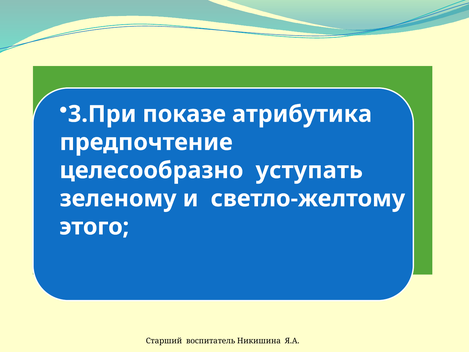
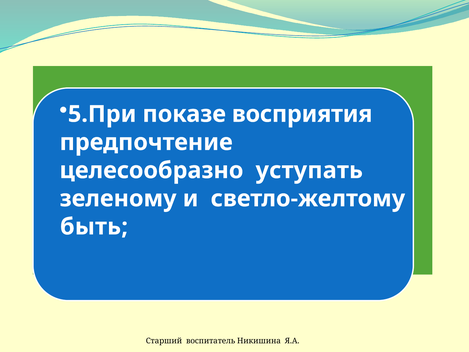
3.При: 3.При -> 5.При (102, 114)
атрибутика: атрибутика -> восприятия (302, 114)
этого: этого -> быть (94, 227)
